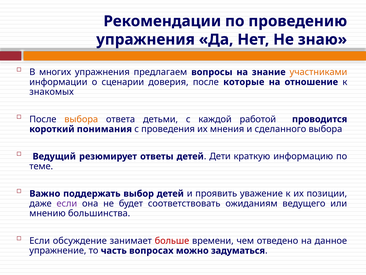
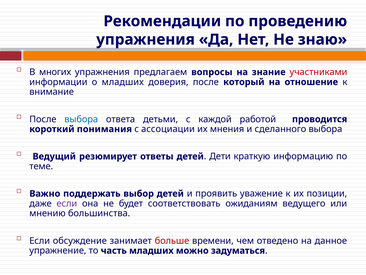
участниками colour: orange -> red (318, 72)
о сценарии: сценарии -> младших (123, 82)
которые: которые -> который (244, 82)
знакомых: знакомых -> внимание (52, 92)
выбора colour: orange -> blue (81, 119)
проведения: проведения -> ассоциации (168, 129)
часть вопросах: вопросах -> младших (151, 250)
